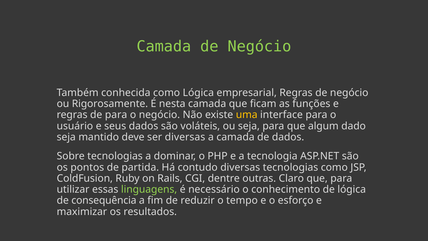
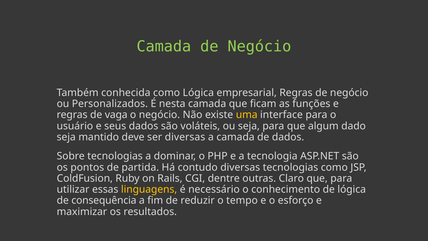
Rigorosamente: Rigorosamente -> Personalizados (110, 104)
de para: para -> vaga (116, 115)
linguagens colour: light green -> yellow (149, 189)
